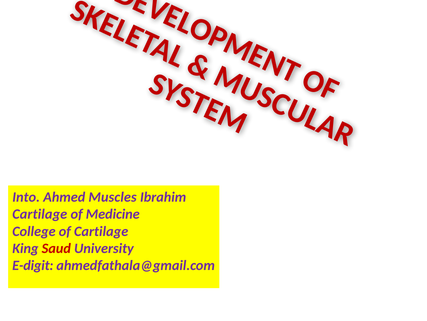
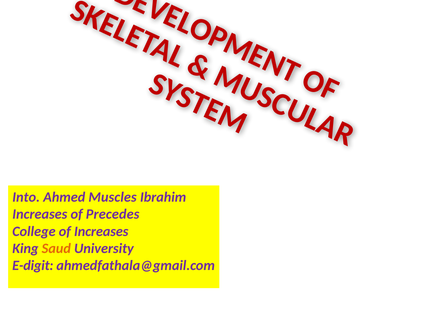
Cartilage: Cartilage -> Increases (40, 214)
Medicine: Medicine -> Precedes (113, 214)
of Cartilage: Cartilage -> Increases (101, 231)
Saud colour: red -> orange (56, 248)
